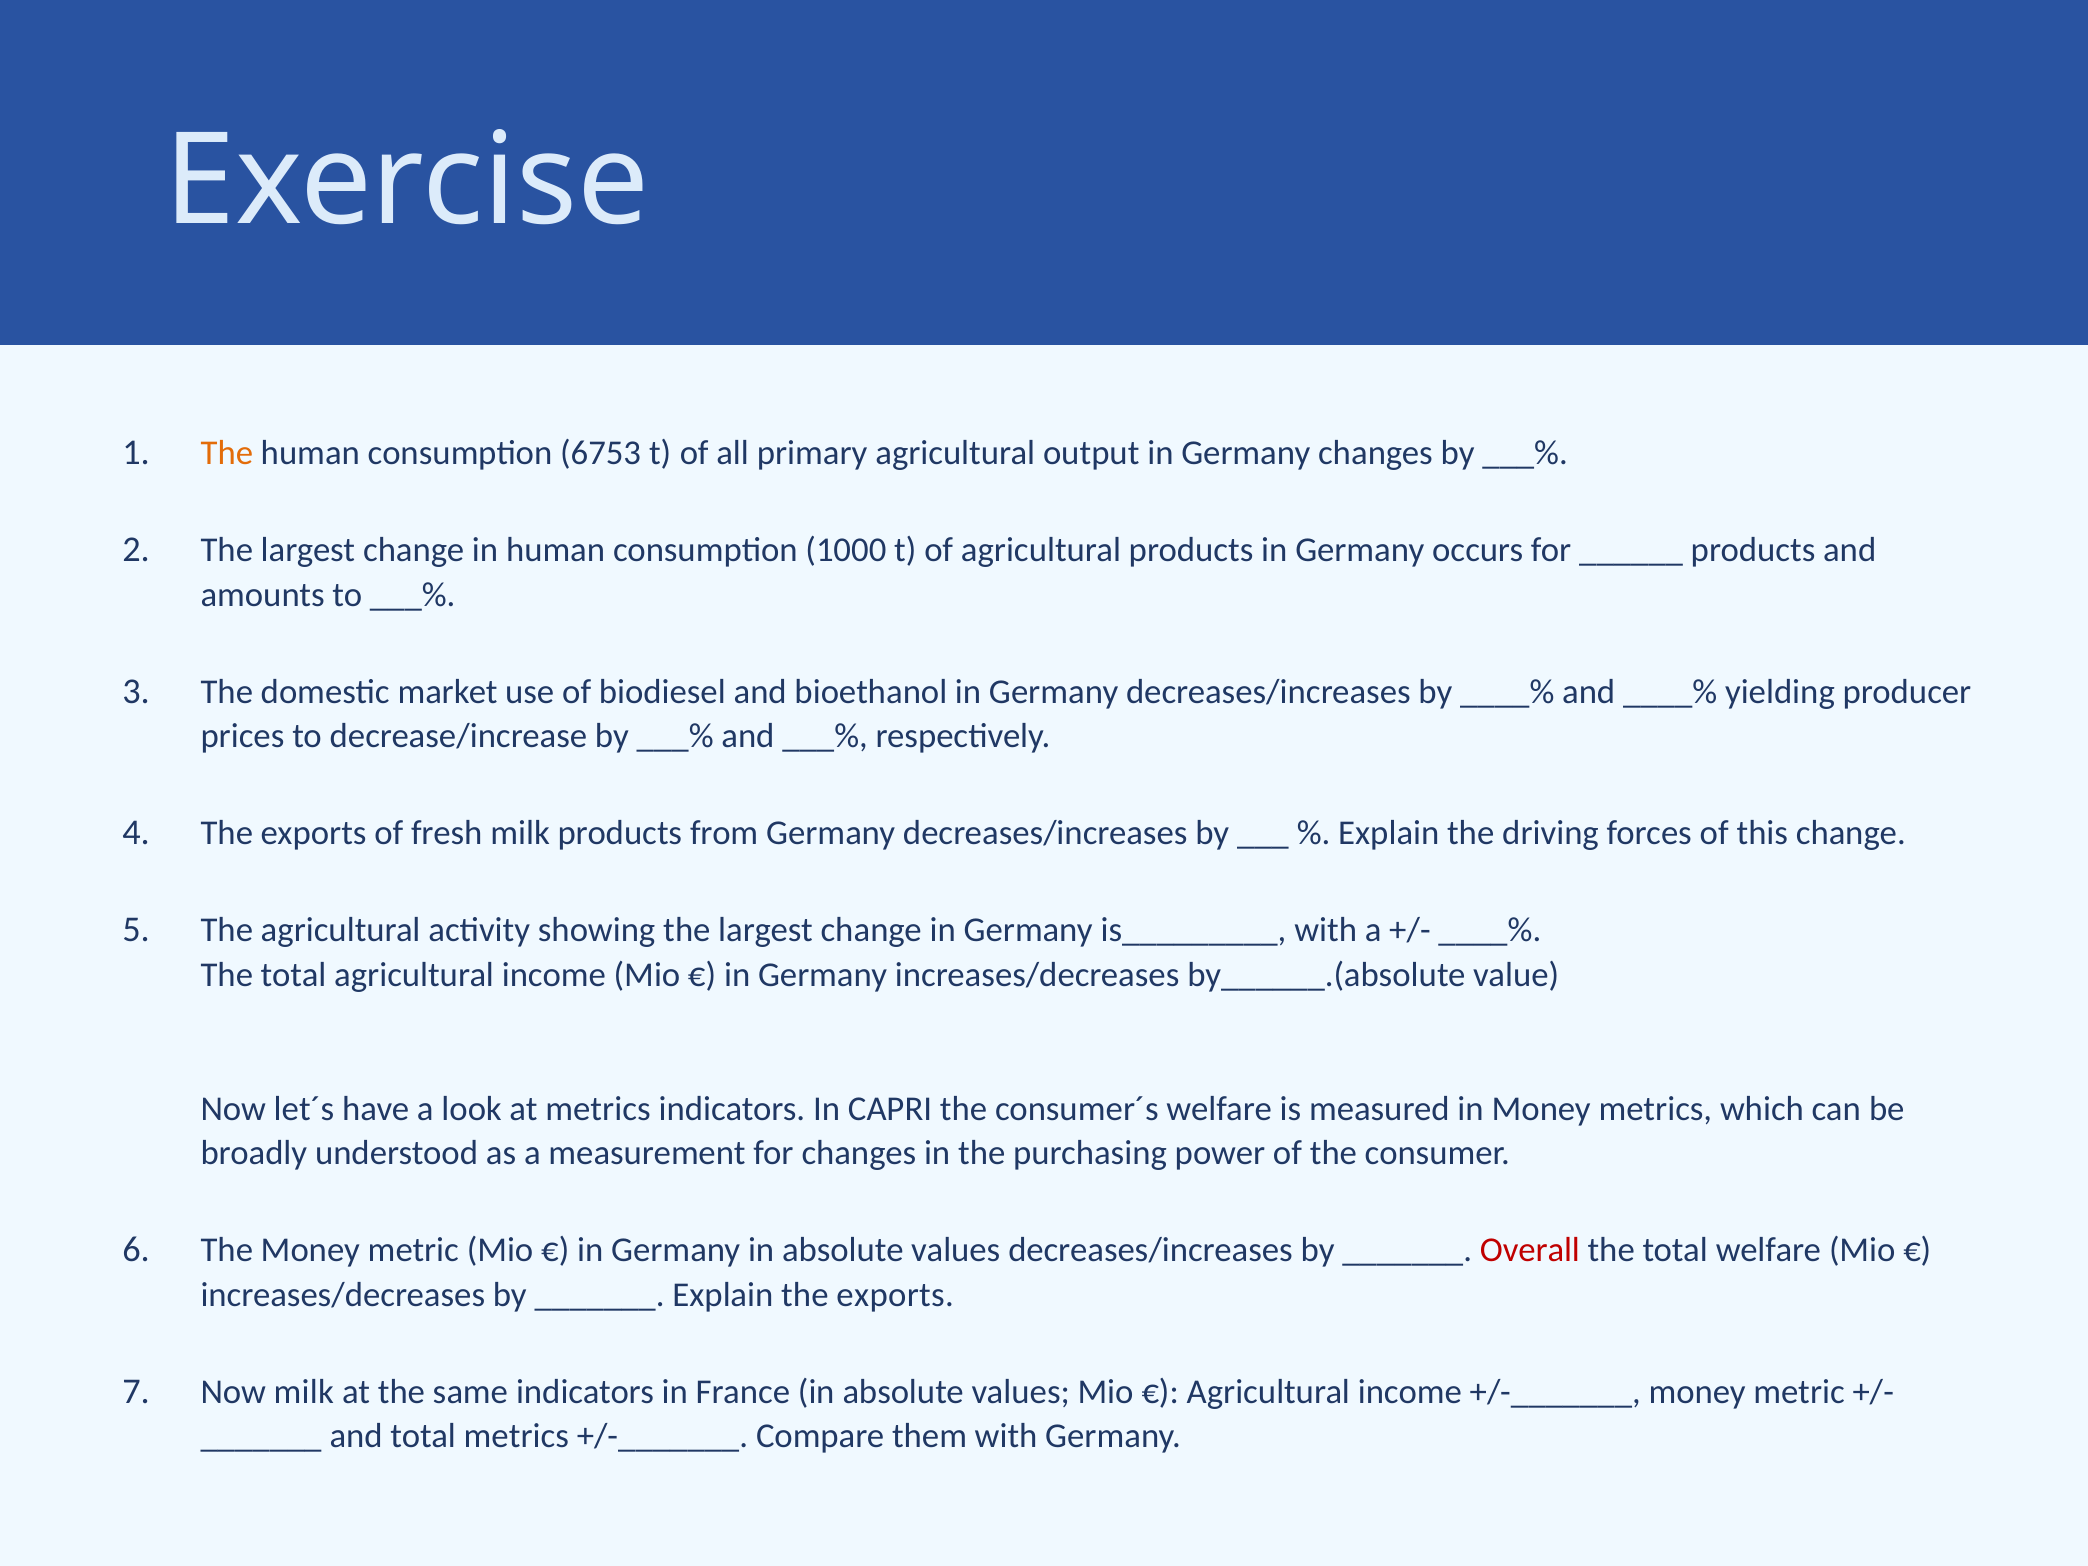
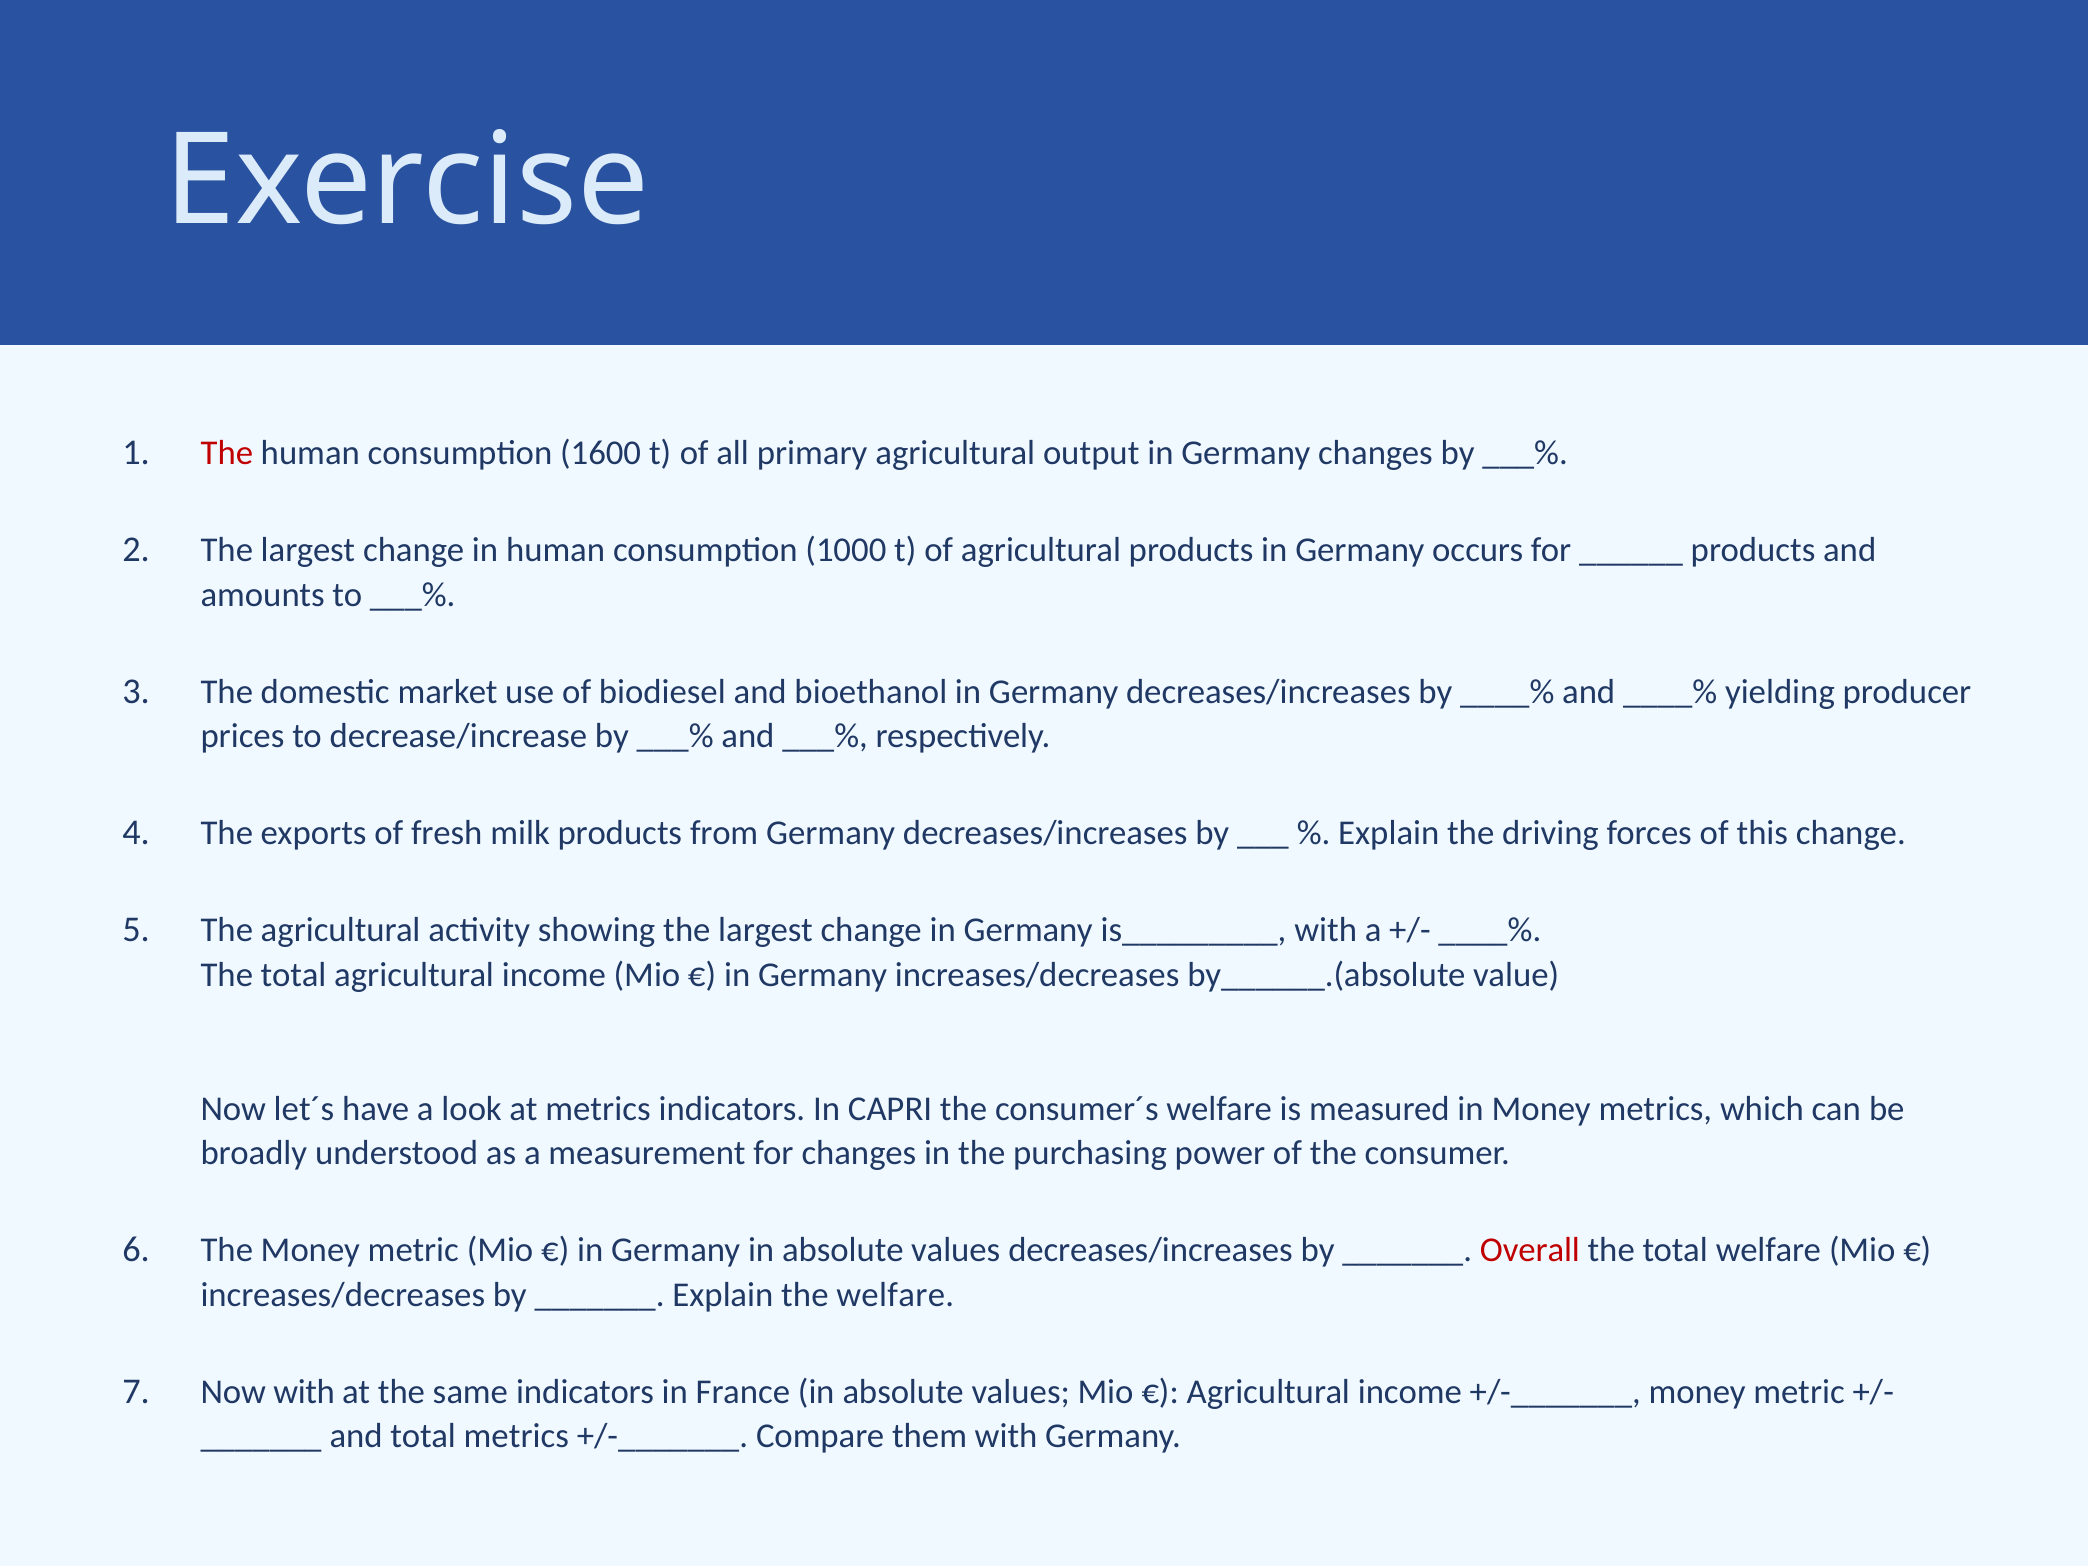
The colour: orange -> red (227, 453)
6753: 6753 -> 1600 (601, 453)
Explain the exports: exports -> welfare (895, 1295)
Now milk: milk -> with (304, 1392)
